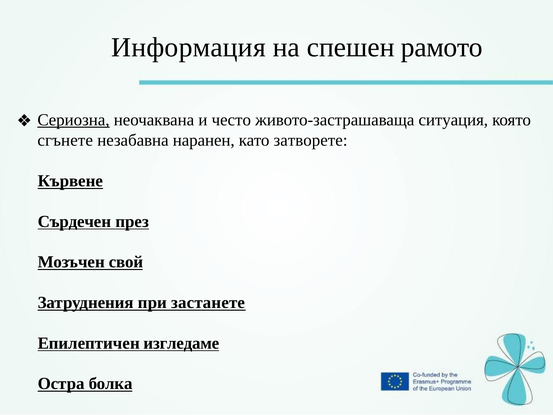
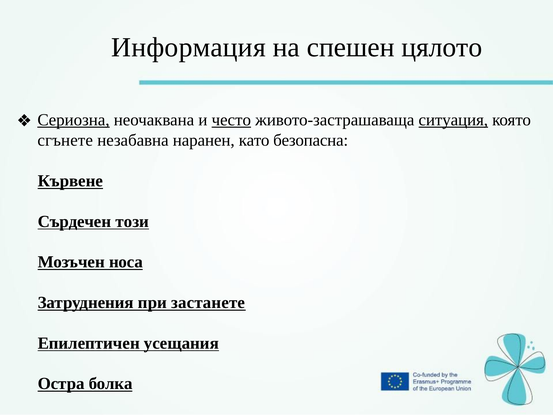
рамото: рамото -> цялото (442, 47)
често underline: none -> present (231, 120)
ситуация underline: none -> present (453, 120)
затворете: затворете -> безопасна (311, 140)
през: през -> този (132, 221)
свой: свой -> носа (126, 262)
изгледаме: изгледаме -> усещания (181, 343)
